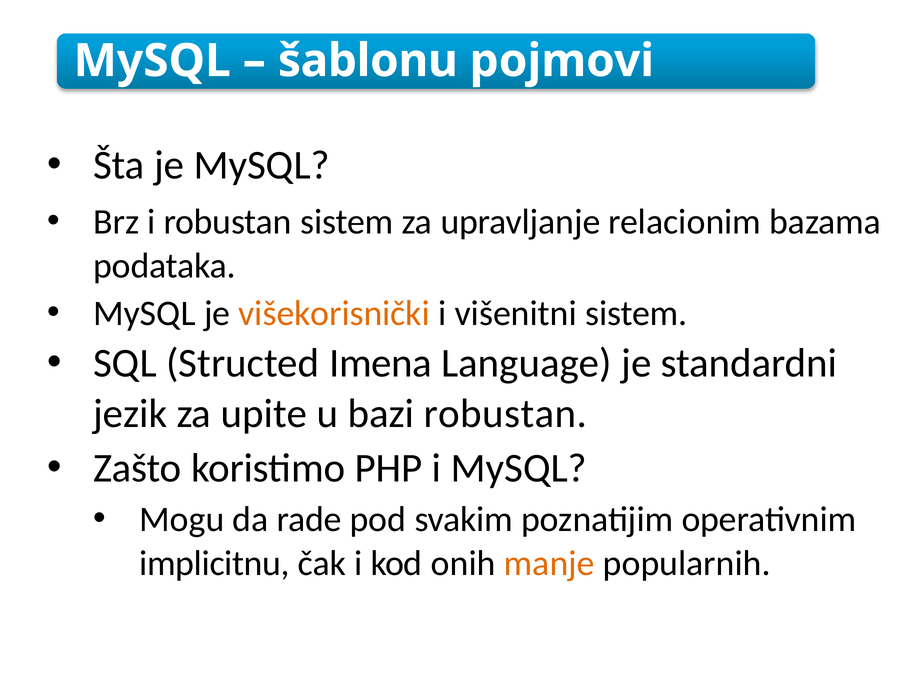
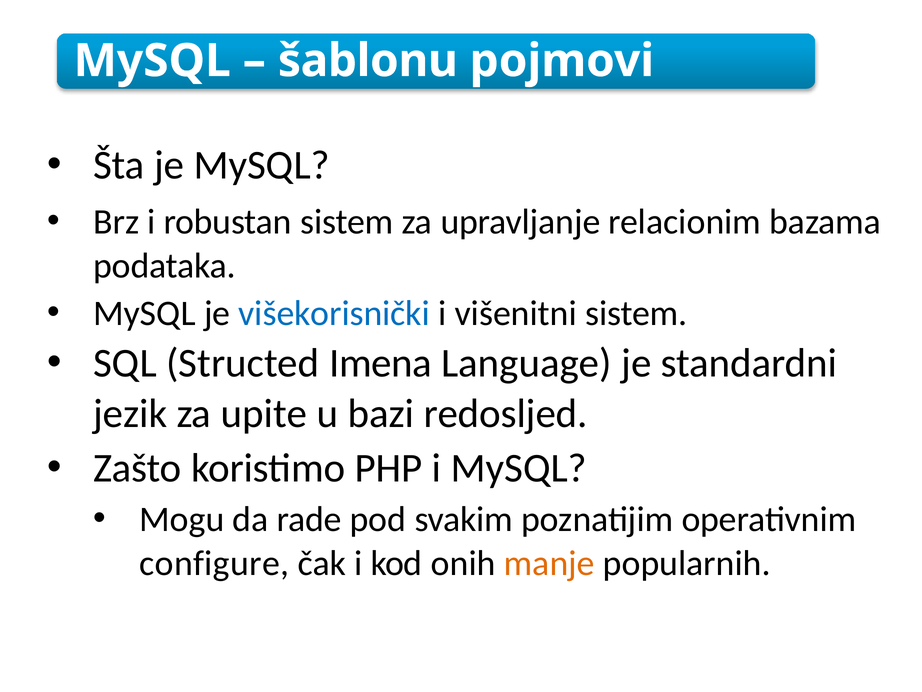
višekorisnički colour: orange -> blue (334, 313)
bazi robustan: robustan -> redosljed (506, 413)
implicitnu: implicitnu -> configure (214, 563)
